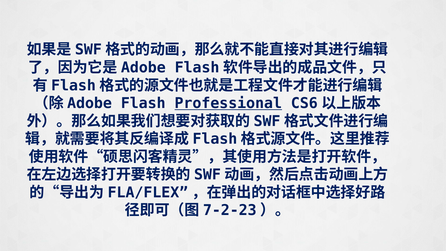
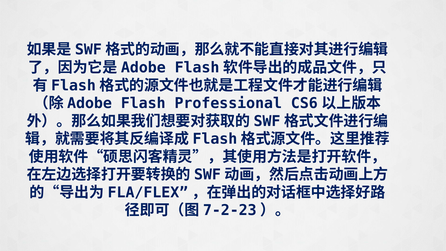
Professional underline: present -> none (228, 103)
